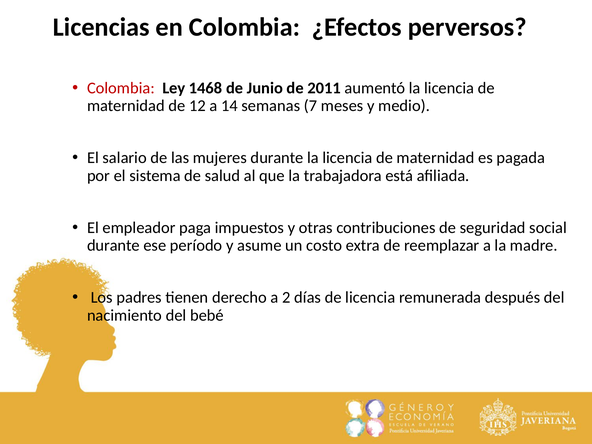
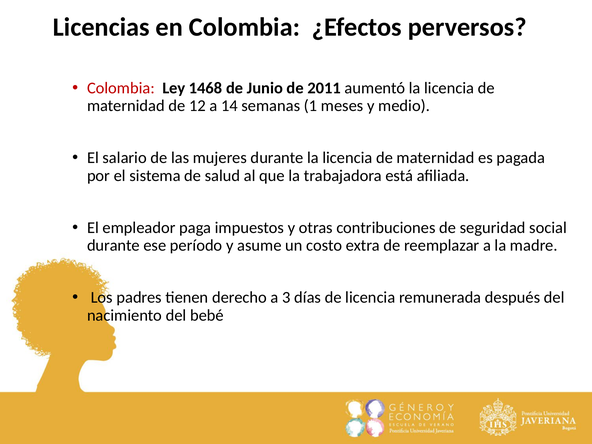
7: 7 -> 1 (311, 106)
2: 2 -> 3 (286, 297)
